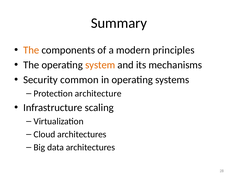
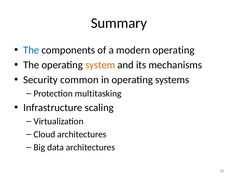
The colour: orange -> blue (31, 50)
modern principles: principles -> operating (174, 50)
architecture: architecture -> multitasking (98, 93)
